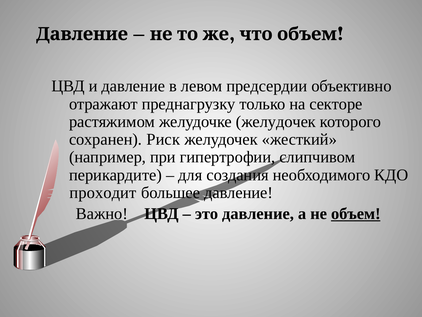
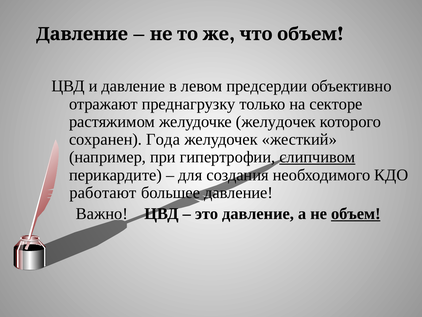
Риск: Риск -> Года (163, 139)
слипчивом underline: none -> present (317, 157)
проходит: проходит -> работают (103, 192)
